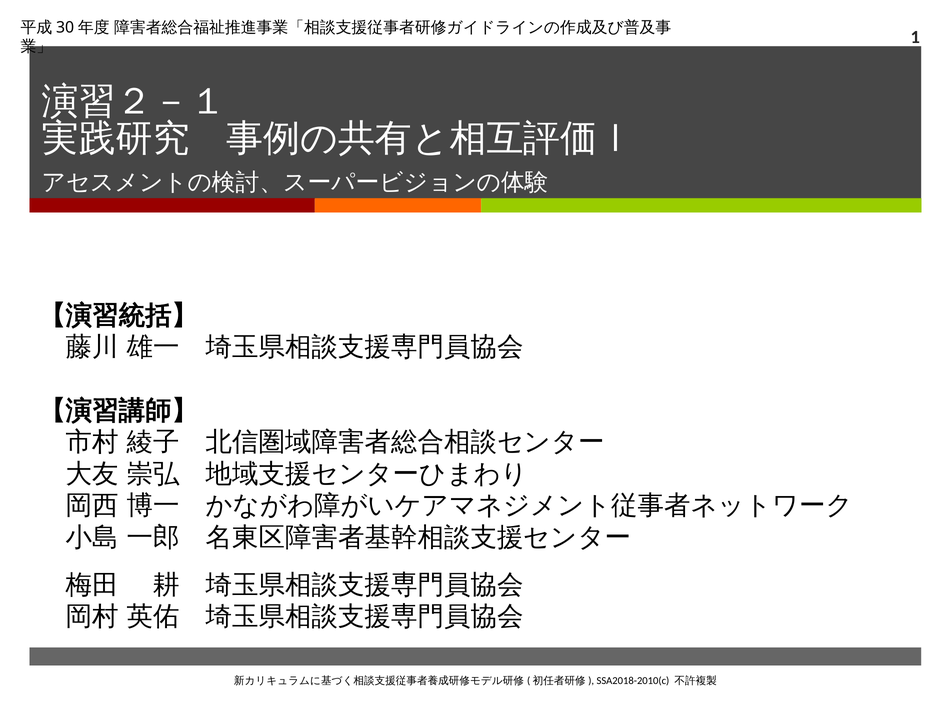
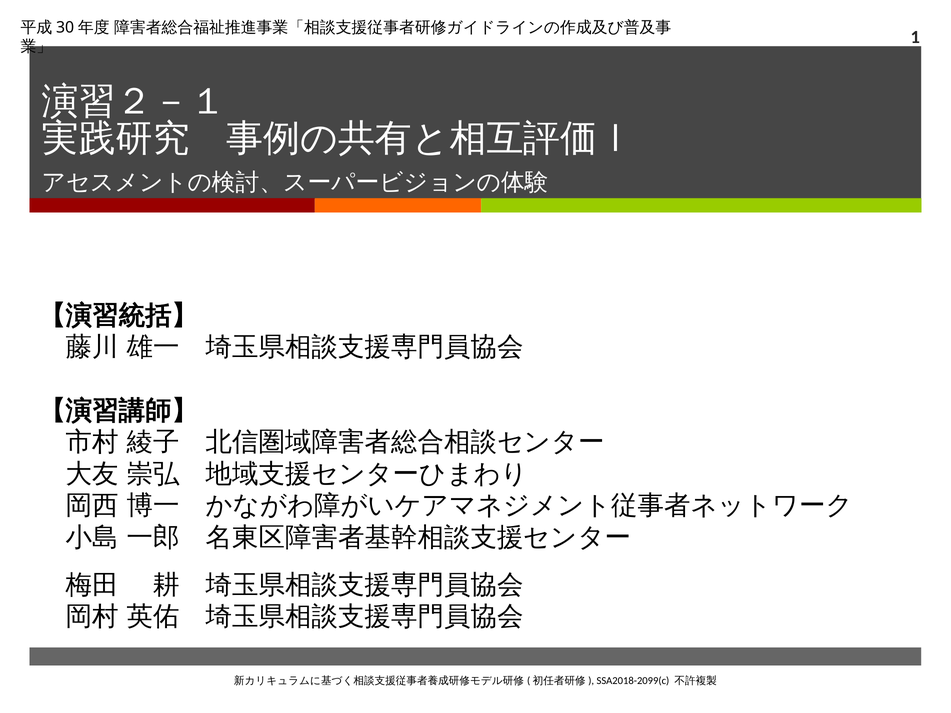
SSA2018-2010(c: SSA2018-2010(c -> SSA2018-2099(c (633, 681)
